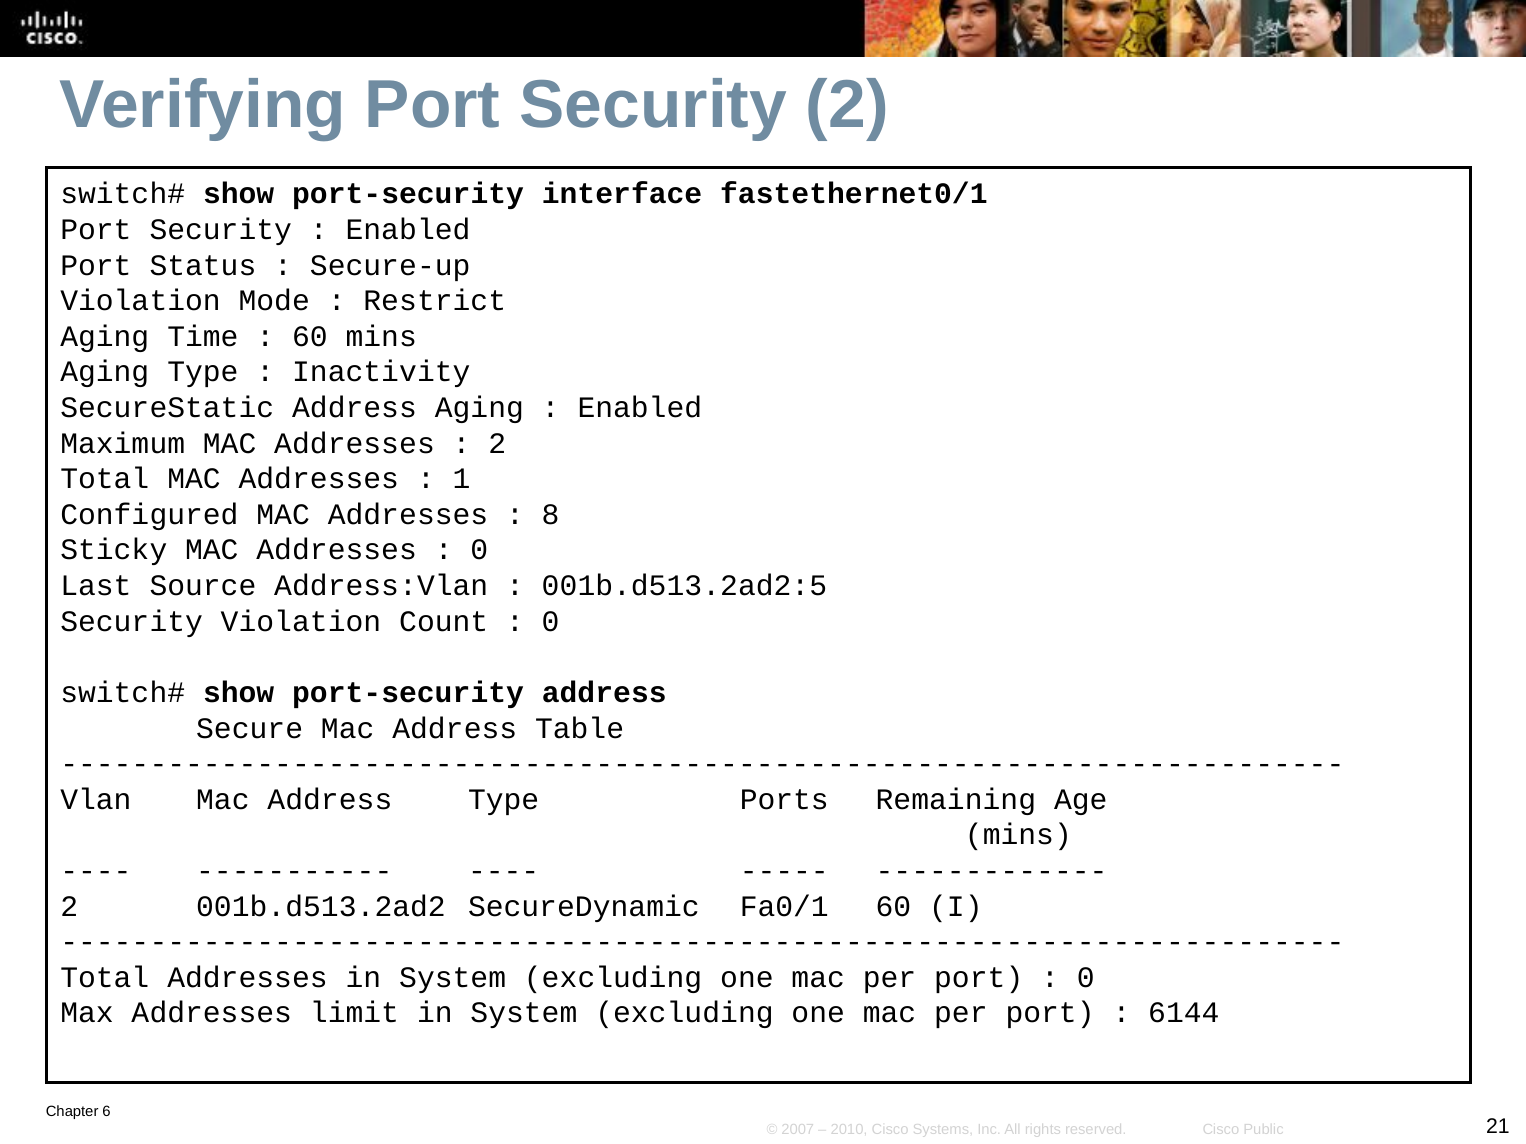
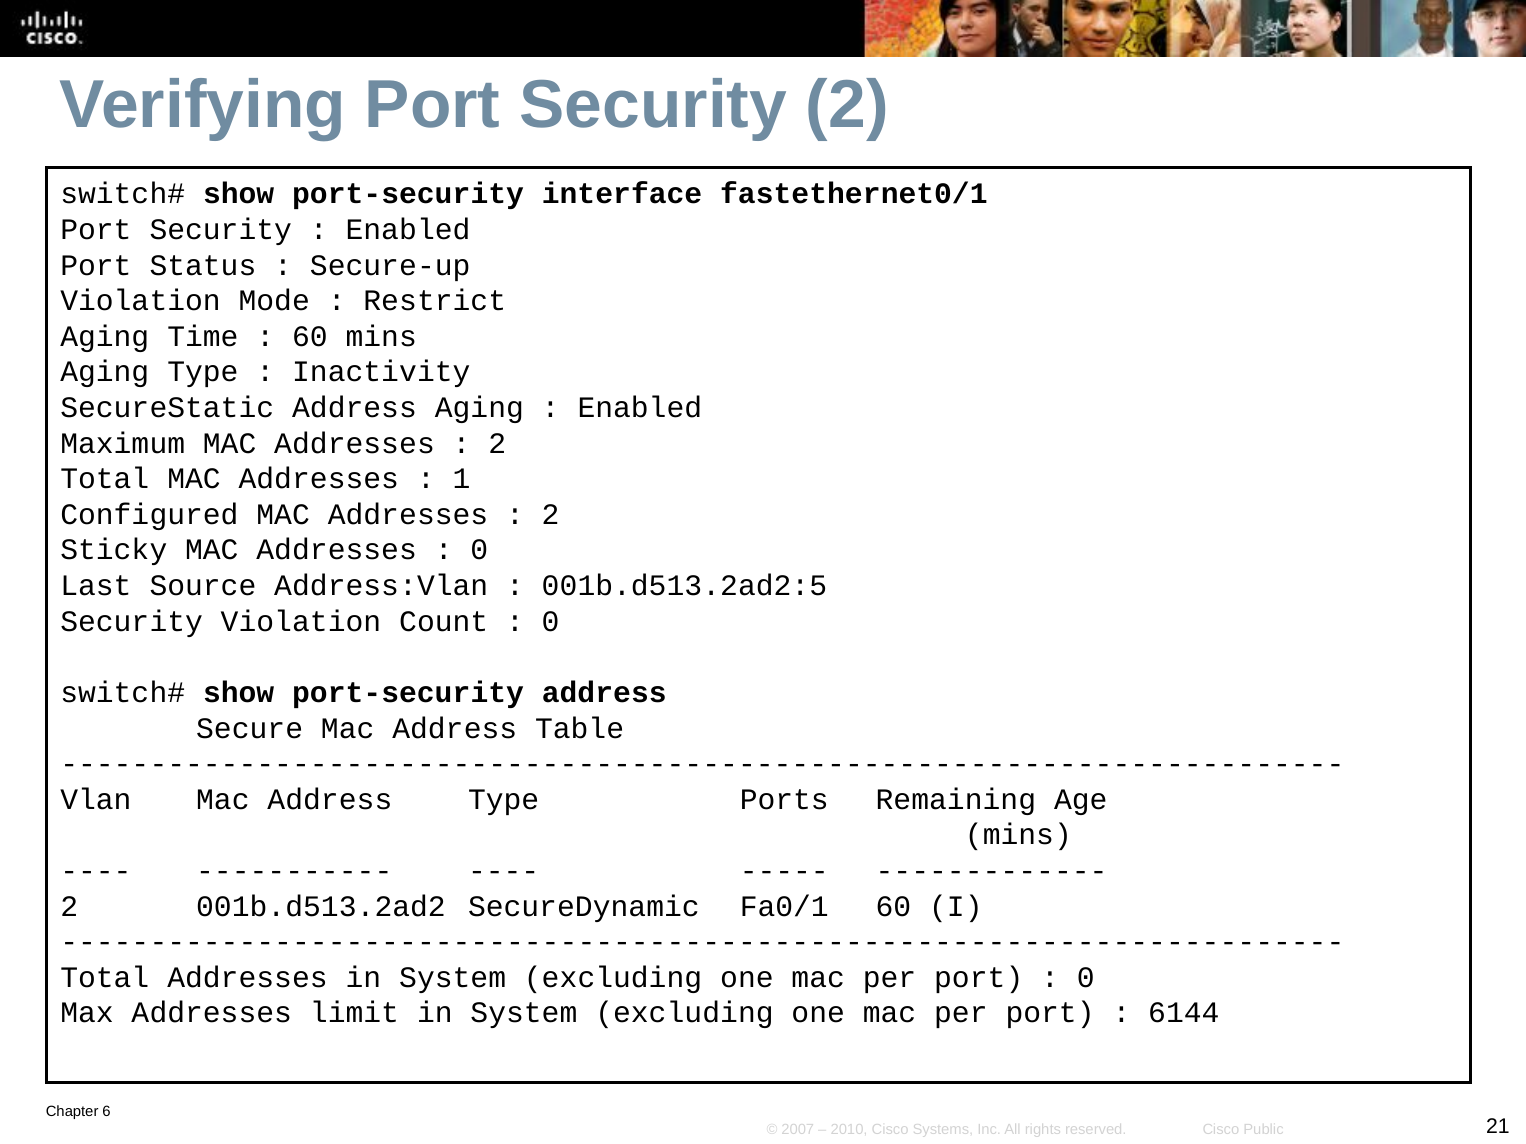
8: 8 -> 2 (551, 515)
